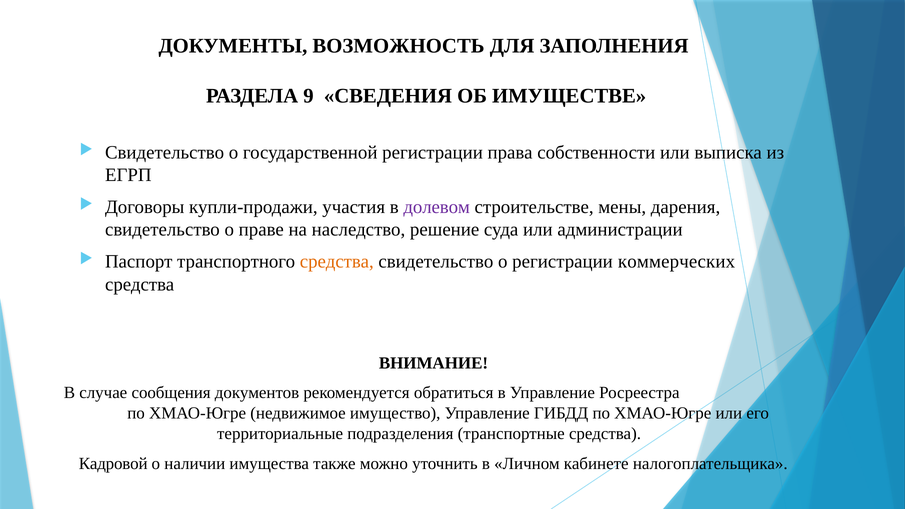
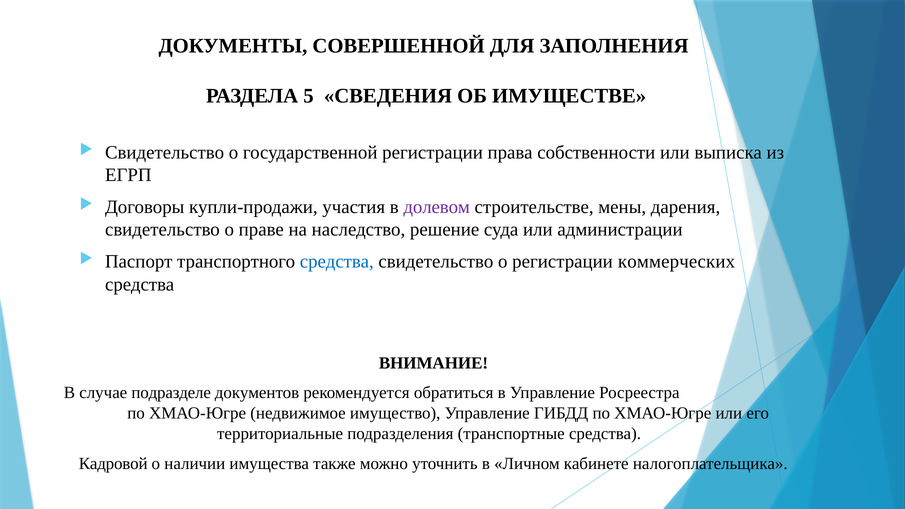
ВОЗМОЖНОСТЬ: ВОЗМОЖНОСТЬ -> СОВЕРШЕННОЙ (399, 46)
9: 9 -> 5 (309, 96)
средства colour: orange -> blue (337, 262)
сообщения: сообщения -> подразделе (171, 393)
